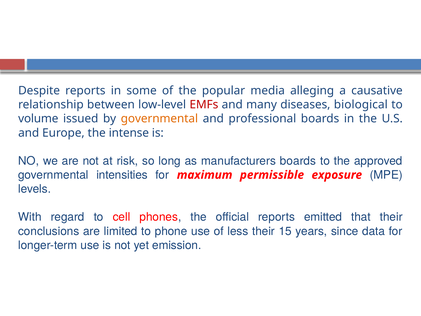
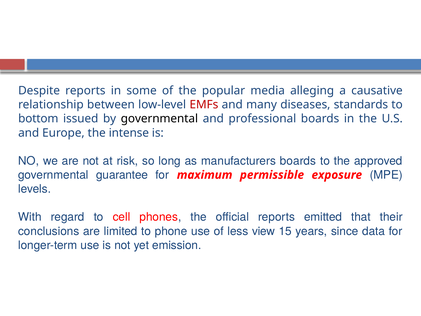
biological: biological -> standards (361, 105)
volume: volume -> bottom (38, 119)
governmental colour: orange -> black (159, 119)
intensities: intensities -> guarantee (122, 175)
less their: their -> view (264, 231)
